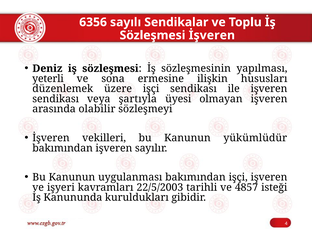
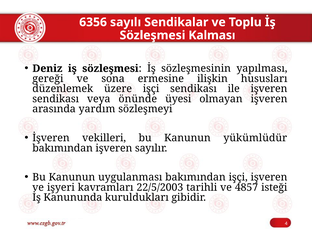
Sözleşmesi İşveren: İşveren -> Kalması (212, 35)
yeterli: yeterli -> gereği (48, 79)
şartıyla: şartıyla -> önünde (138, 99)
olabilir: olabilir -> yardım (97, 109)
